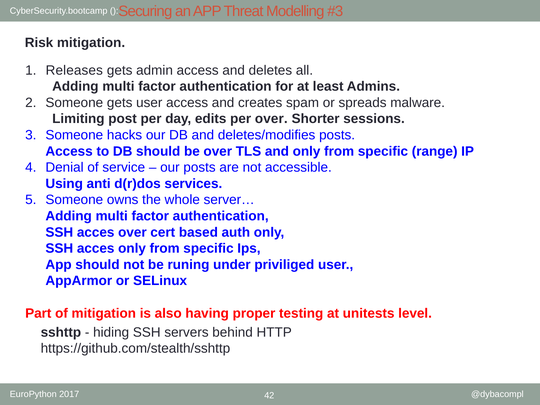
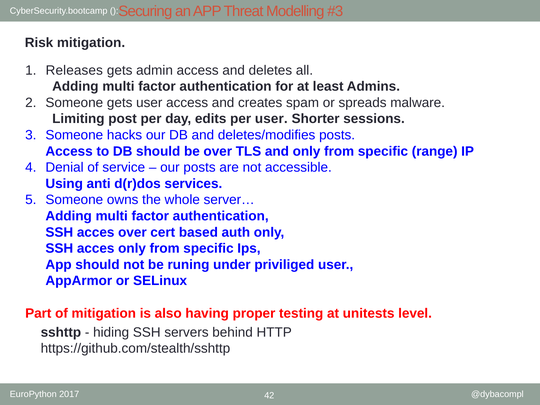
per over: over -> user (271, 119)
